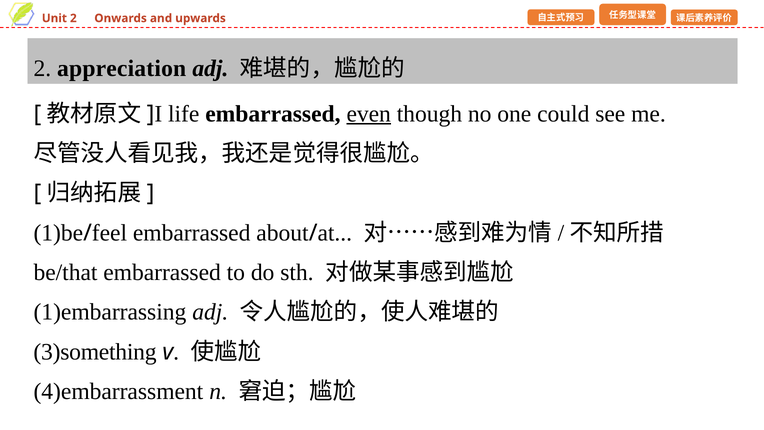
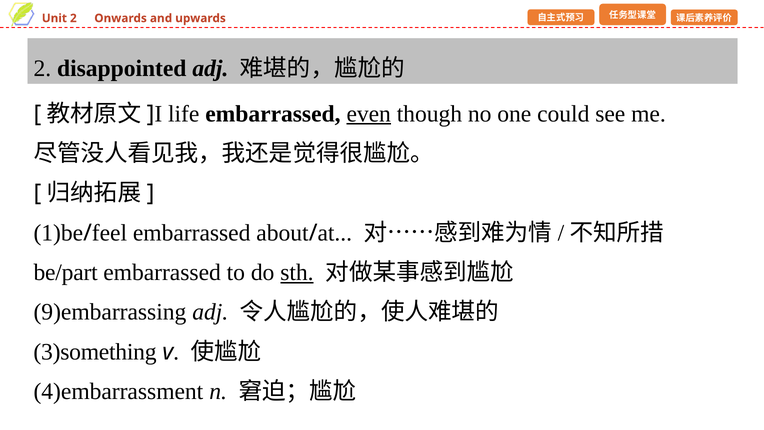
appreciation: appreciation -> disappointed (122, 68)
be/that: be/that -> be/part (66, 272)
sth underline: none -> present (297, 272)
1)embarrassing: 1)embarrassing -> 9)embarrassing (110, 312)
